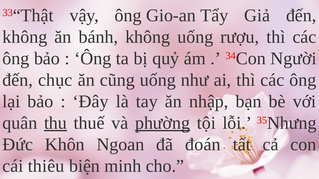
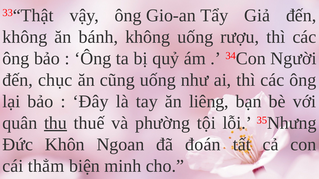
nhập: nhập -> liêng (209, 102)
phường underline: present -> none (163, 123)
thiêu: thiêu -> thẳm (46, 166)
